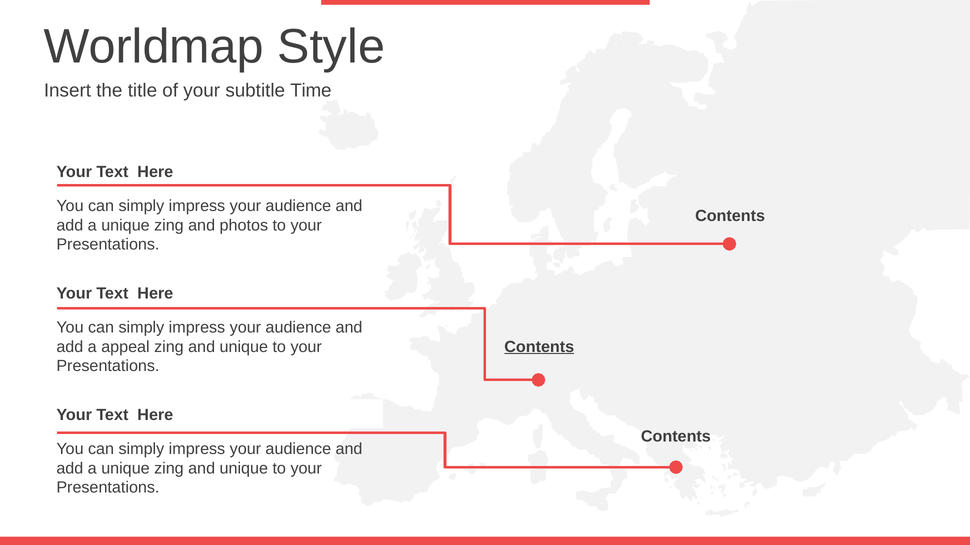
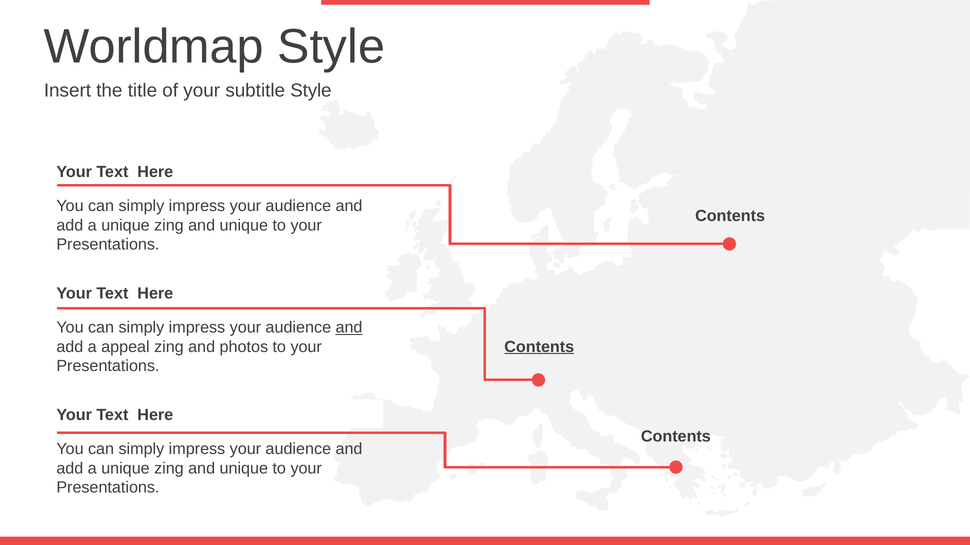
subtitle Time: Time -> Style (311, 91)
photos: photos -> unique (244, 226)
and underline: none -> present (349, 328)
unique: unique -> photos (244, 347)
